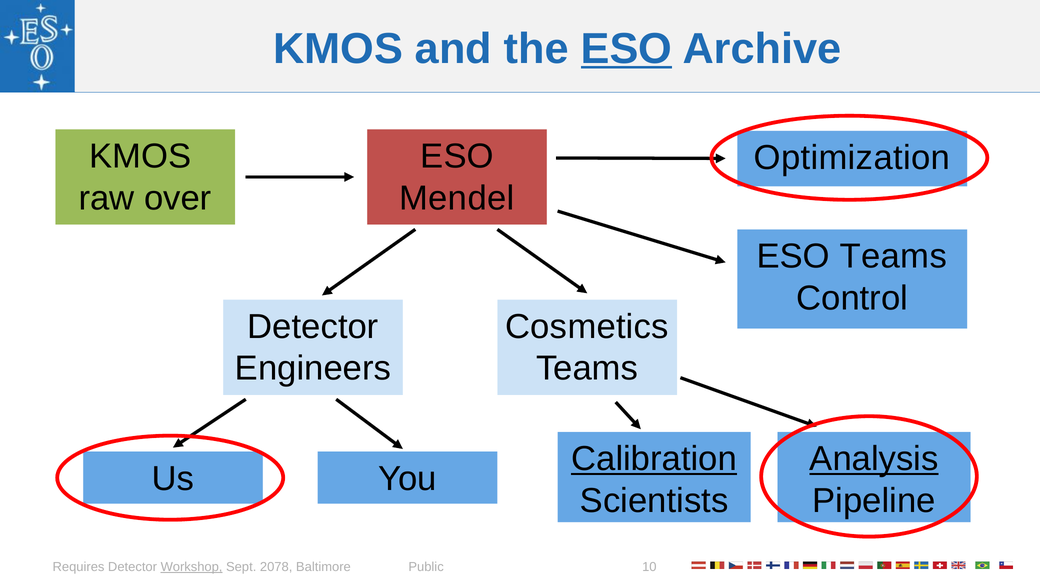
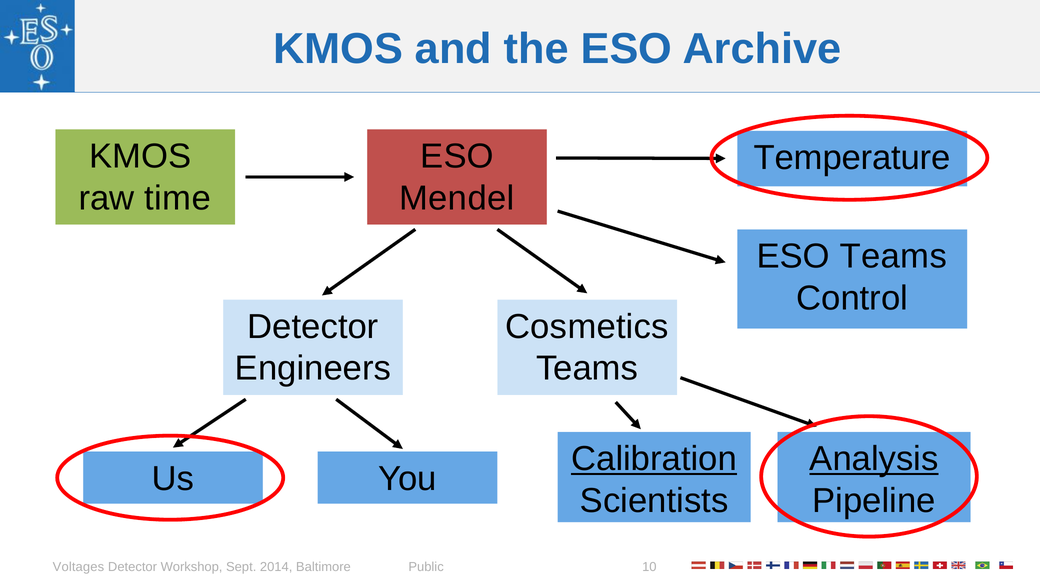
ESO underline: present -> none (626, 49)
Optimization: Optimization -> Temperature (852, 158)
over: over -> time (178, 198)
Requires: Requires -> Voltages (78, 567)
Workshop underline: present -> none (192, 567)
2078: 2078 -> 2014 (276, 567)
